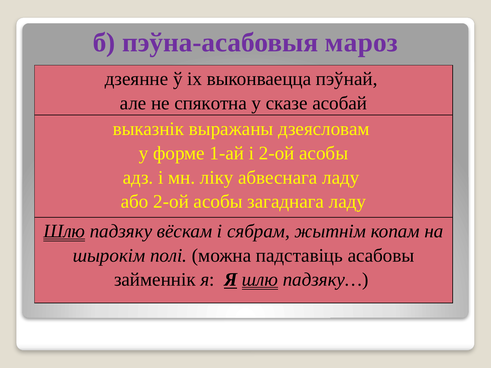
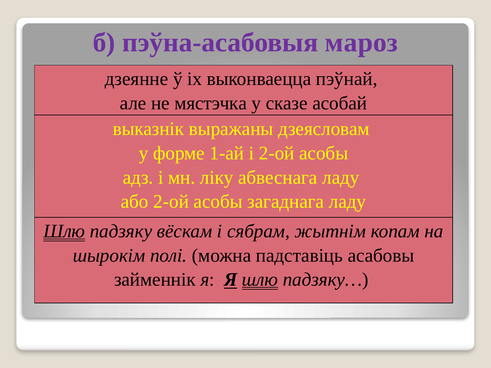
спякотна: спякотна -> мястэчка (211, 103)
